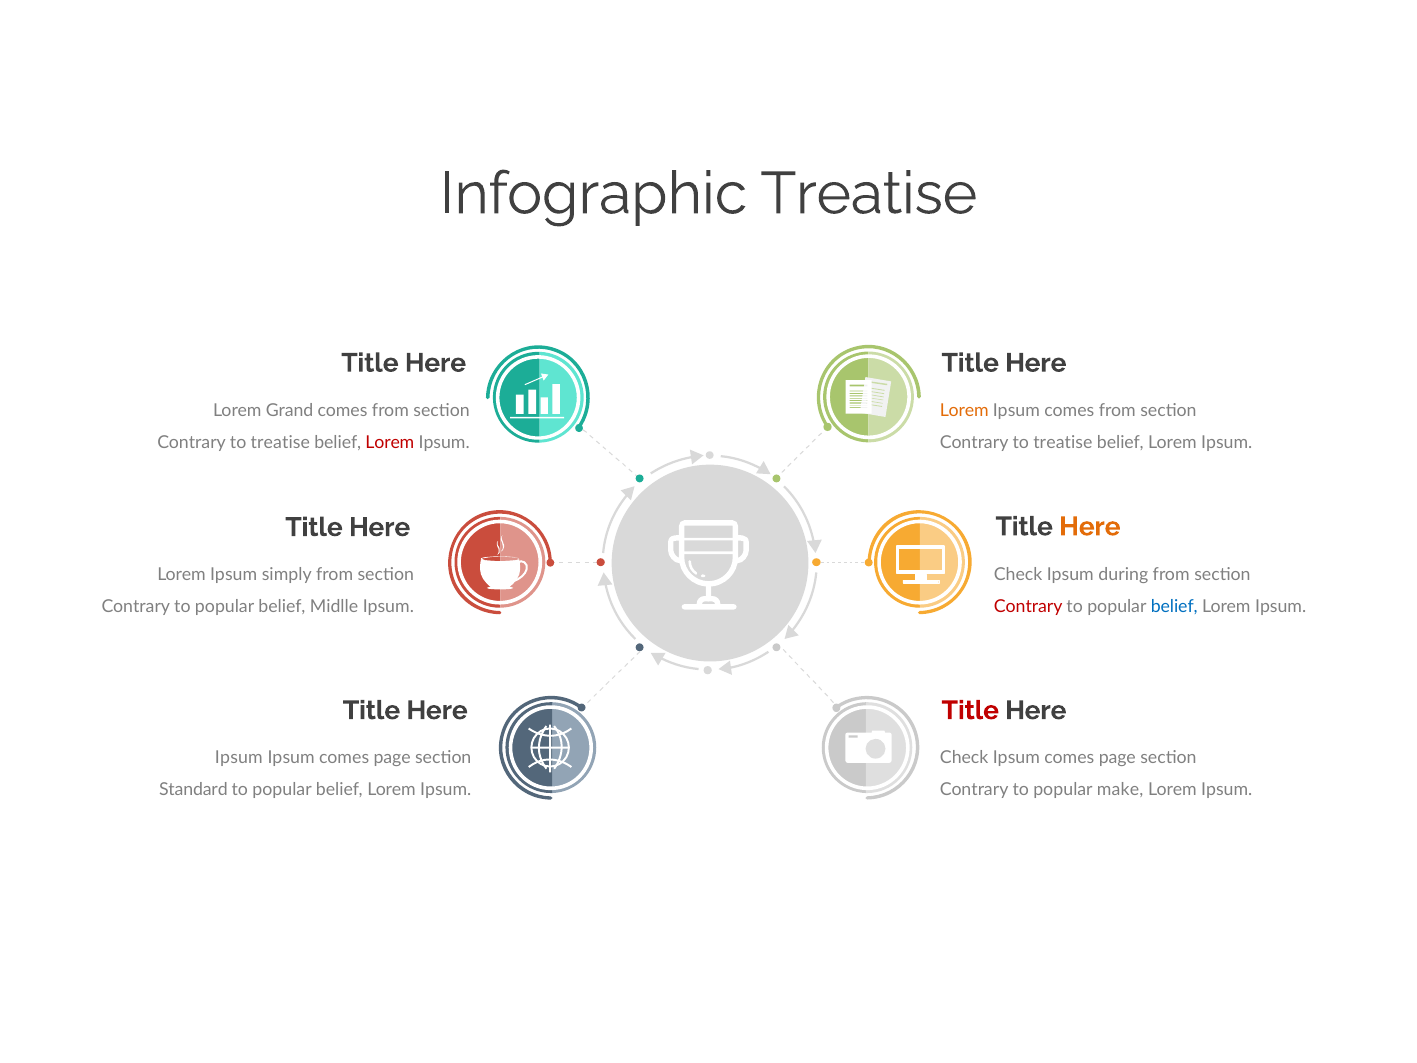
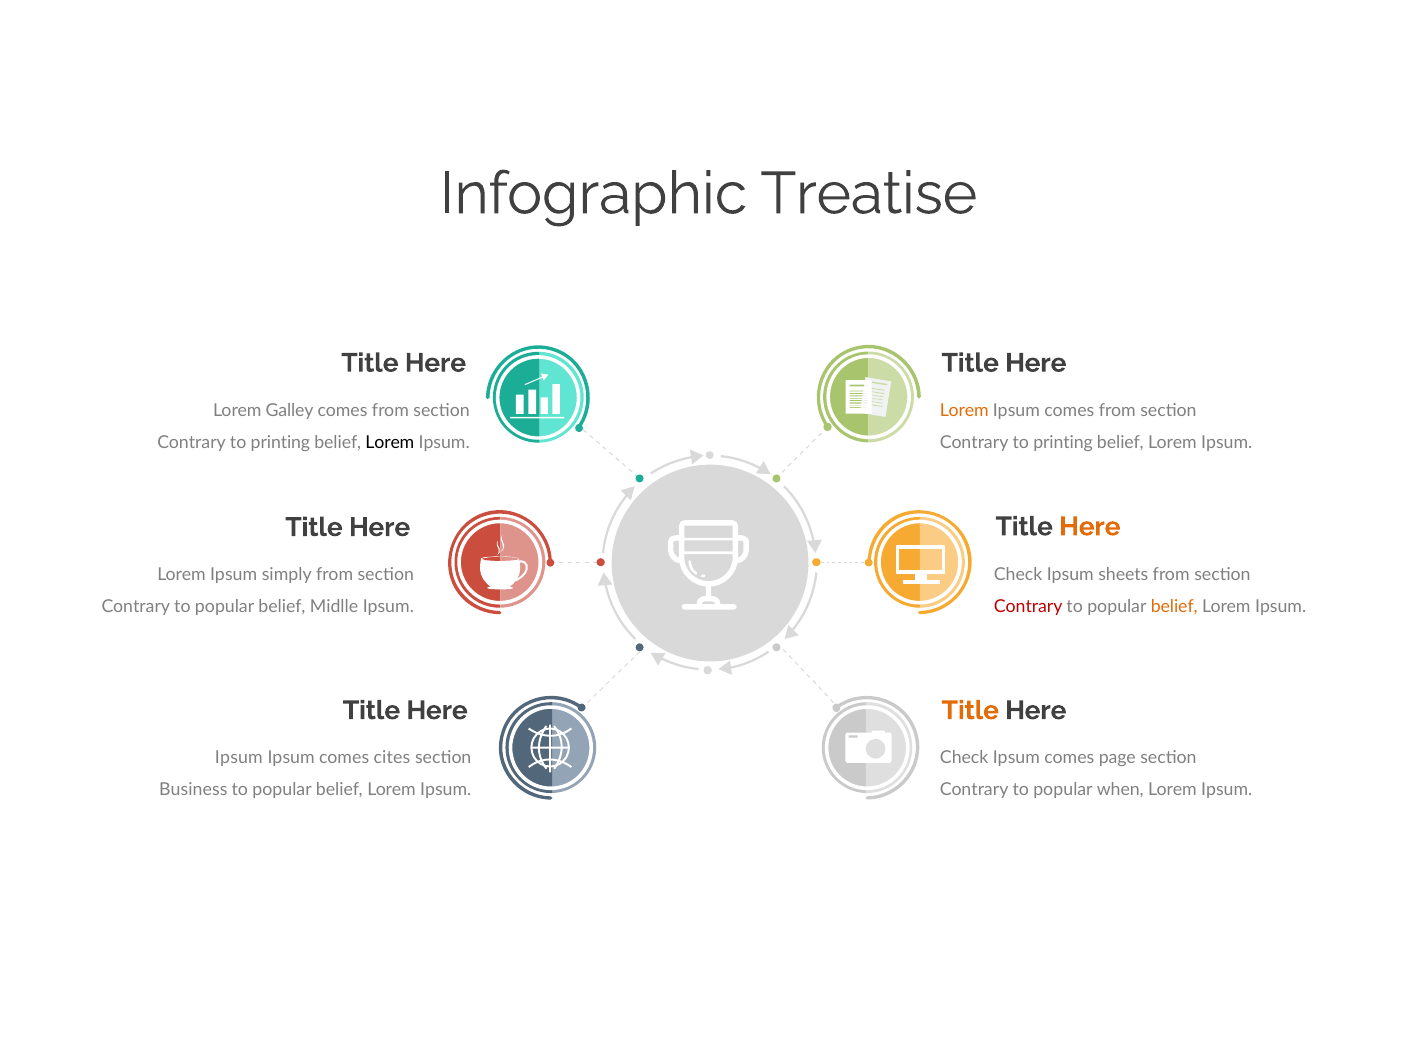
Grand: Grand -> Galley (290, 410)
treatise: treatise -> printing (280, 442)
Lorem colour: red -> black (390, 442)
treatise: treatise -> printing (1063, 442)
during: during -> sheets (1123, 574)
belief colour: blue -> orange (1174, 606)
Title colour: red -> orange (970, 710)
page: page -> cites (392, 758)
Standard: Standard -> Business (193, 790)
make: make -> when (1120, 790)
